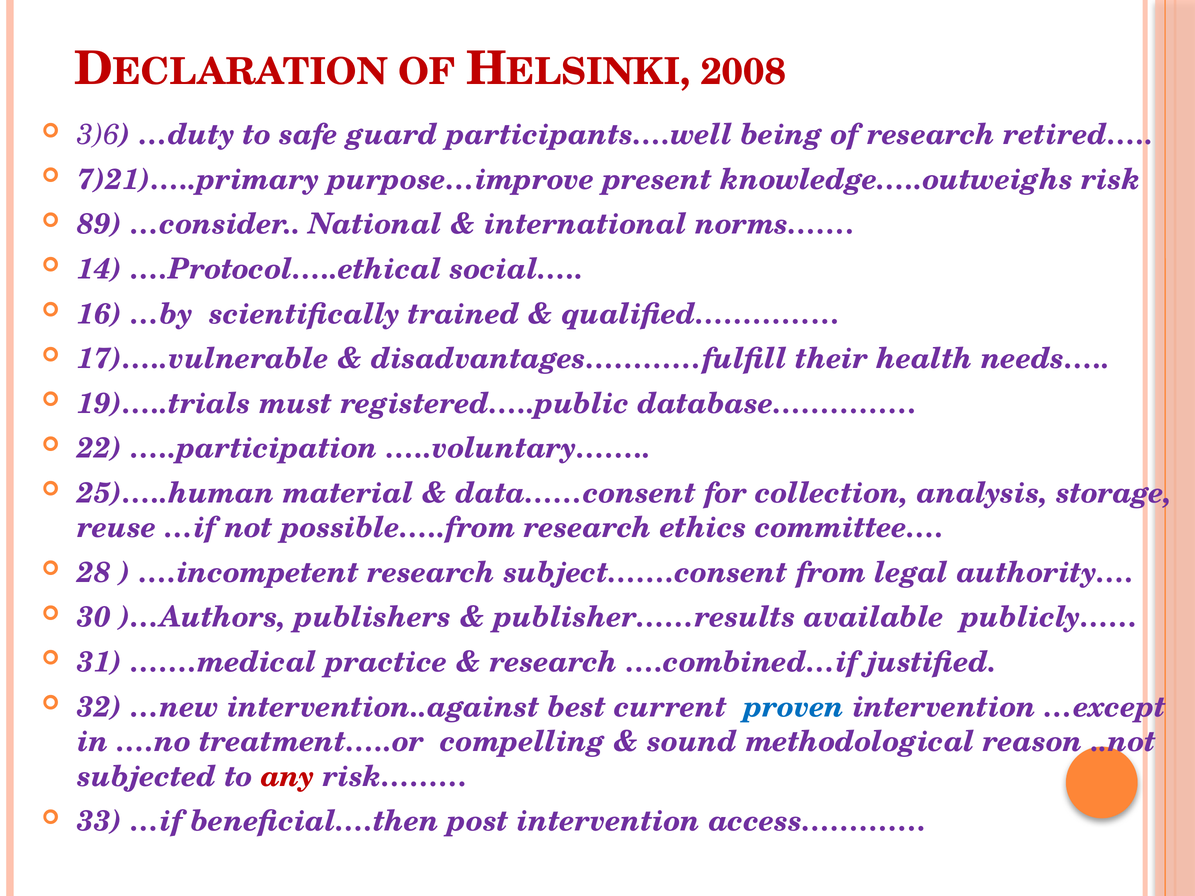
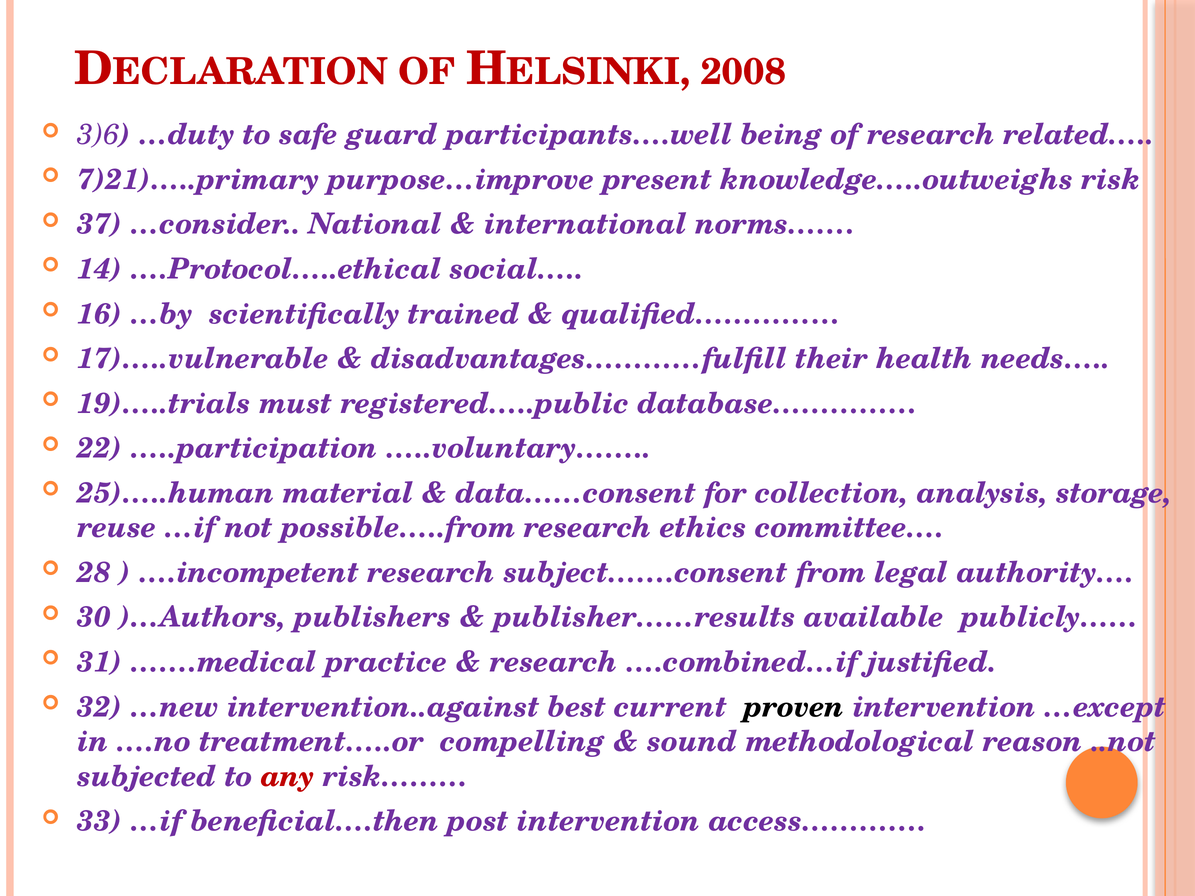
retired…: retired… -> related… (1079, 135)
89: 89 -> 37 (100, 224)
proven colour: blue -> black (794, 707)
